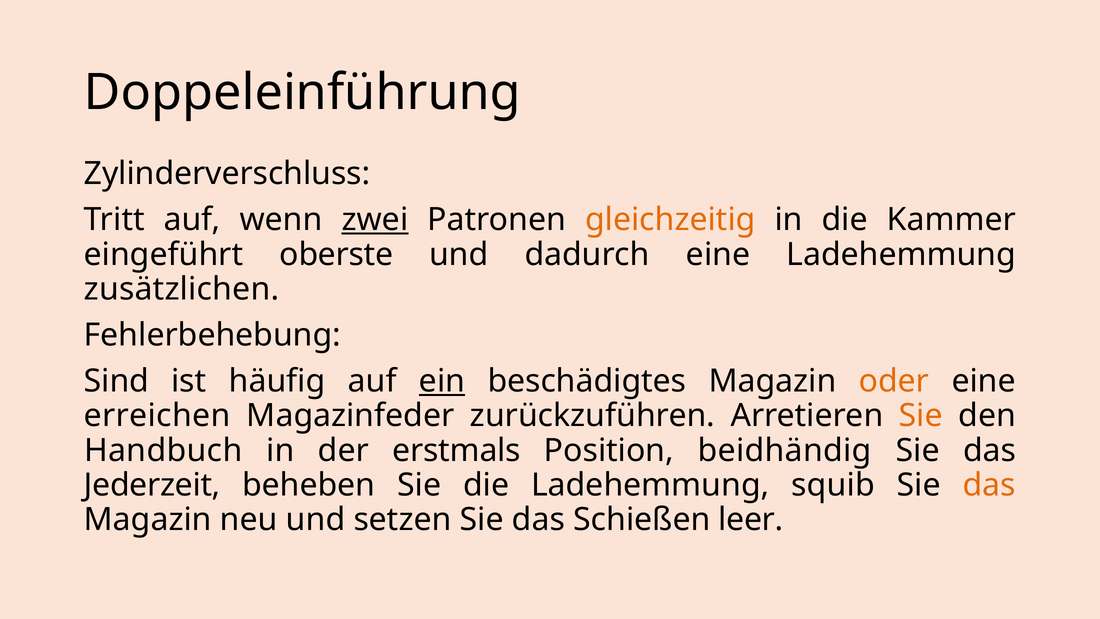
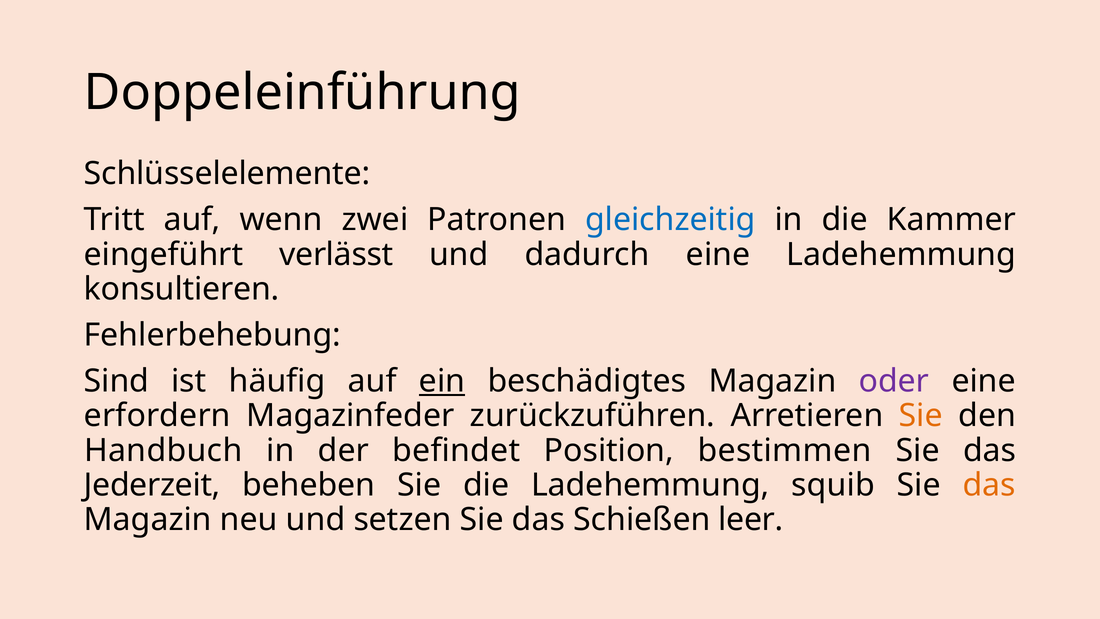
Zylinderverschluss: Zylinderverschluss -> Schlüsselelemente (227, 174)
zwei underline: present -> none (375, 220)
gleichzeitig colour: orange -> blue (670, 220)
oberste: oberste -> verlässt (336, 254)
zusätzlichen: zusätzlichen -> konsultieren (182, 289)
oder colour: orange -> purple (894, 381)
erreichen: erreichen -> erfordern (157, 416)
erstmals: erstmals -> befindet (456, 450)
beidhändig: beidhändig -> bestimmen (785, 450)
